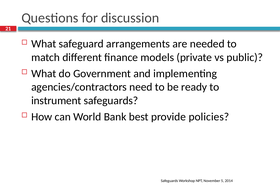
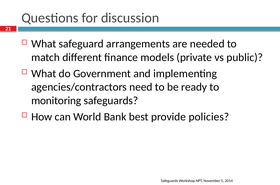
instrument: instrument -> monitoring (56, 101)
